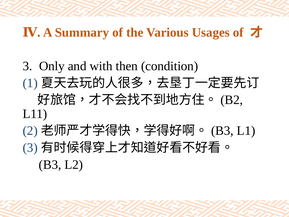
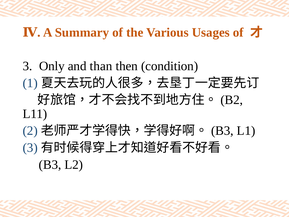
with: with -> than (101, 66)
